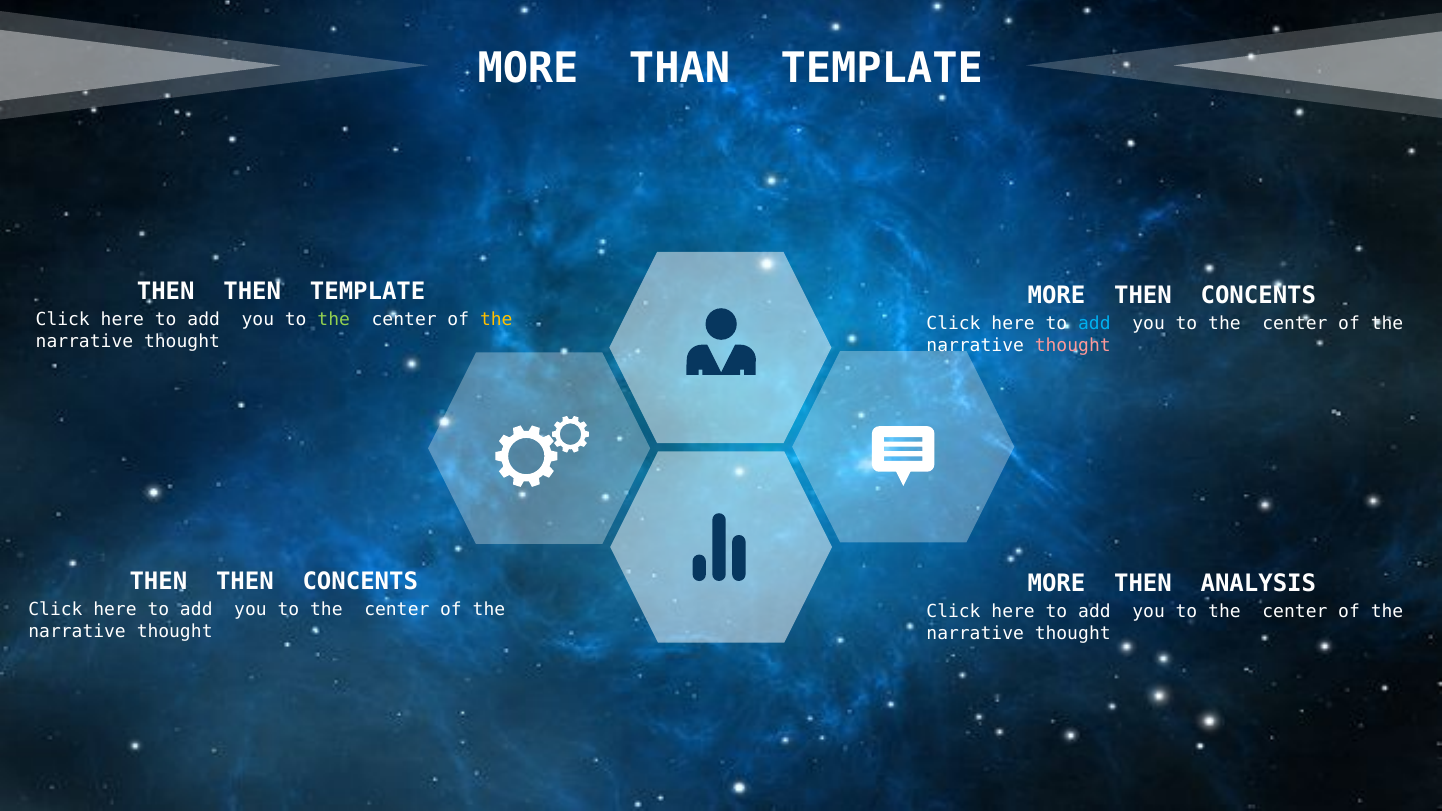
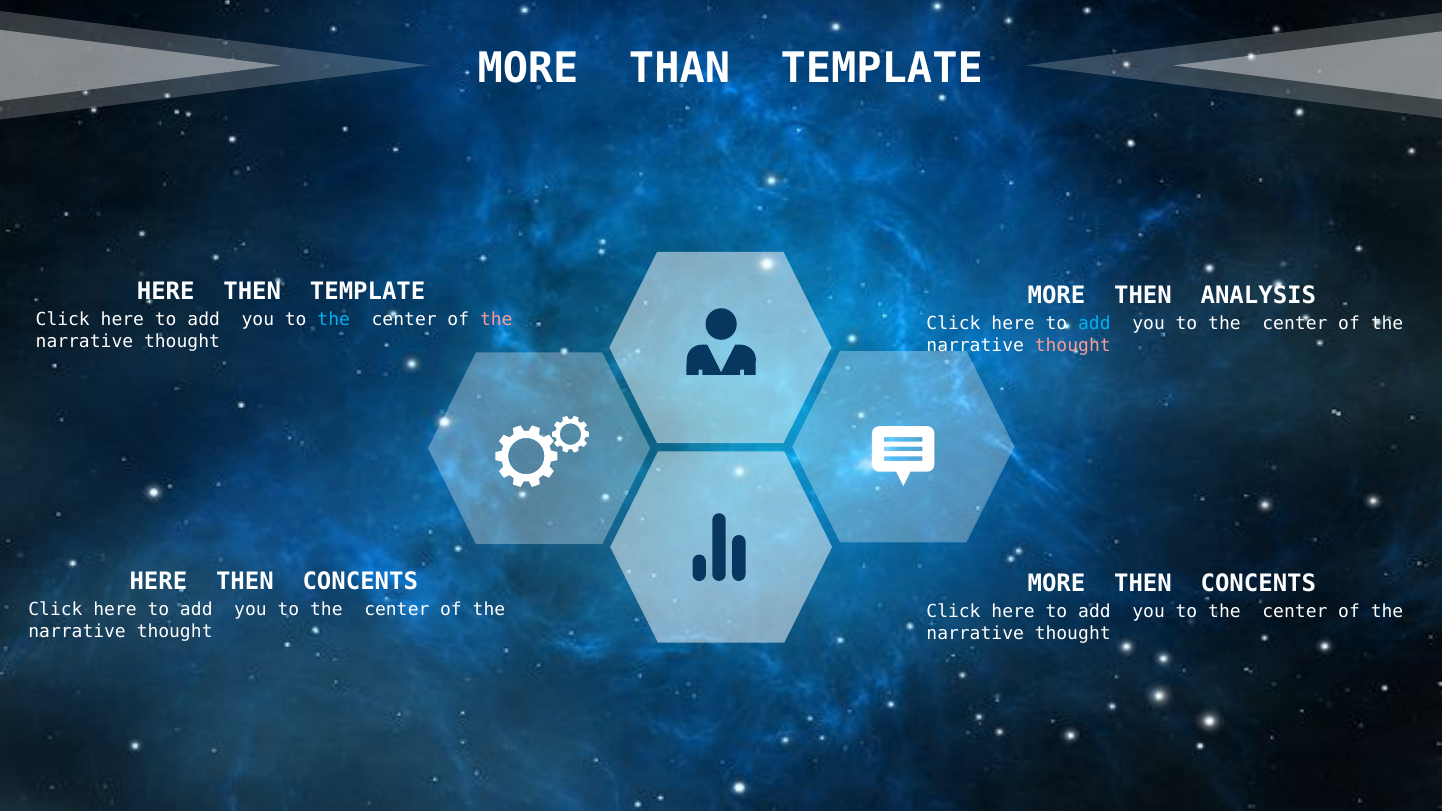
THEN: THEN -> HERE (166, 291)
MORE THEN CONCENTS: CONCENTS -> ANALYSIS (1258, 296)
the colour: light green -> light blue (334, 320)
the colour: yellow -> pink (496, 320)
THEN: THEN -> HERE (158, 581)
MORE THEN ANALYSIS: ANALYSIS -> CONCENTS (1258, 584)
